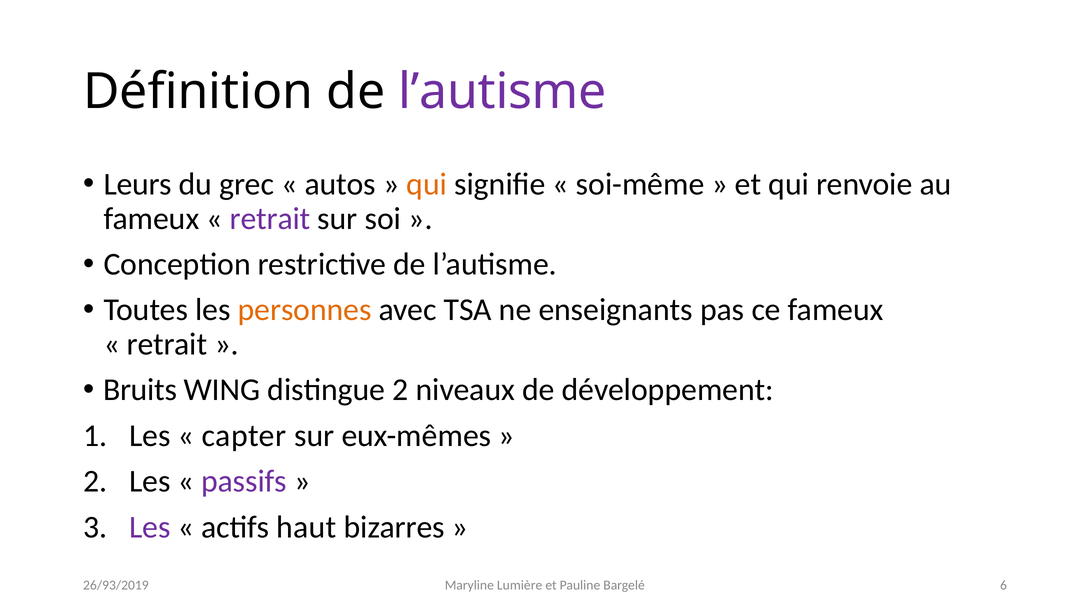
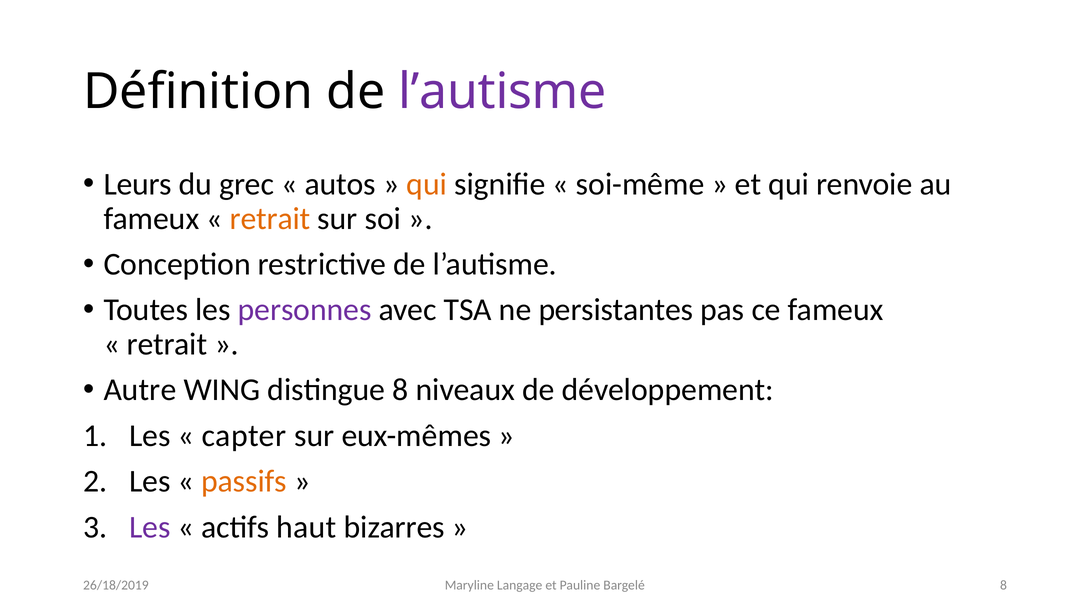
retrait colour: purple -> orange (270, 219)
personnes colour: orange -> purple (305, 310)
enseignants: enseignants -> persistantes (616, 310)
Bruits: Bruits -> Autre (140, 390)
distingue 2: 2 -> 8 (401, 390)
passifs colour: purple -> orange (244, 481)
Lumière: Lumière -> Langage (520, 585)
Bargelé 6: 6 -> 8 (1003, 585)
26/93/2019: 26/93/2019 -> 26/18/2019 (116, 586)
